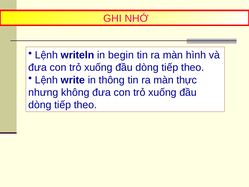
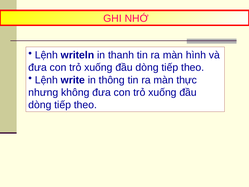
begin: begin -> thanh (121, 55)
